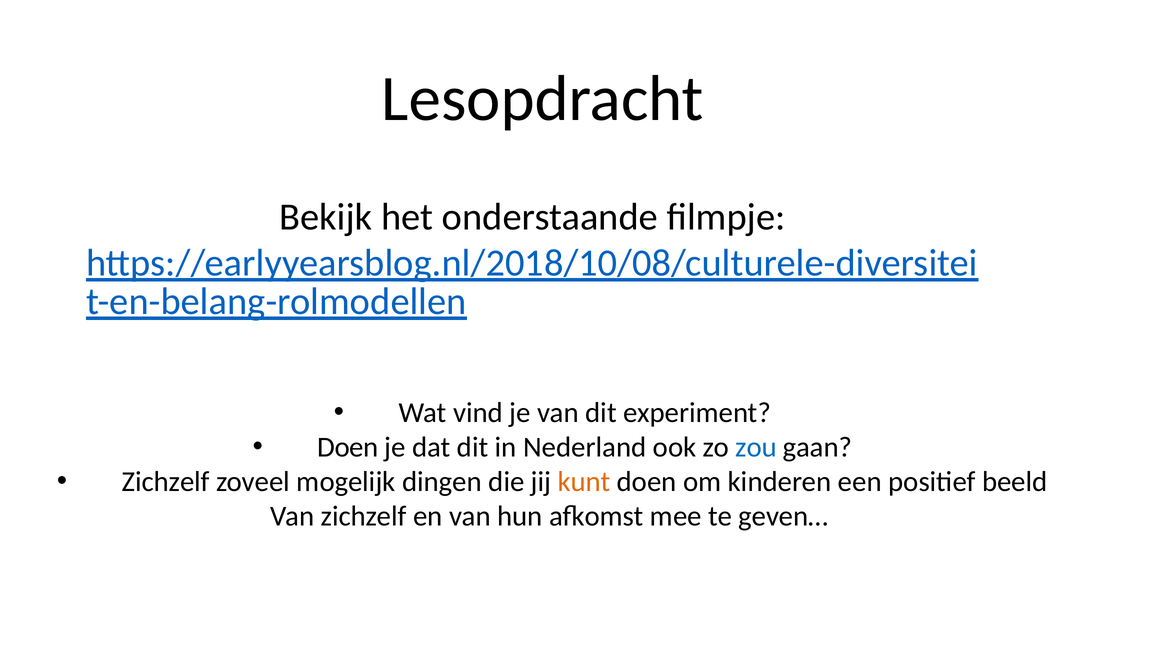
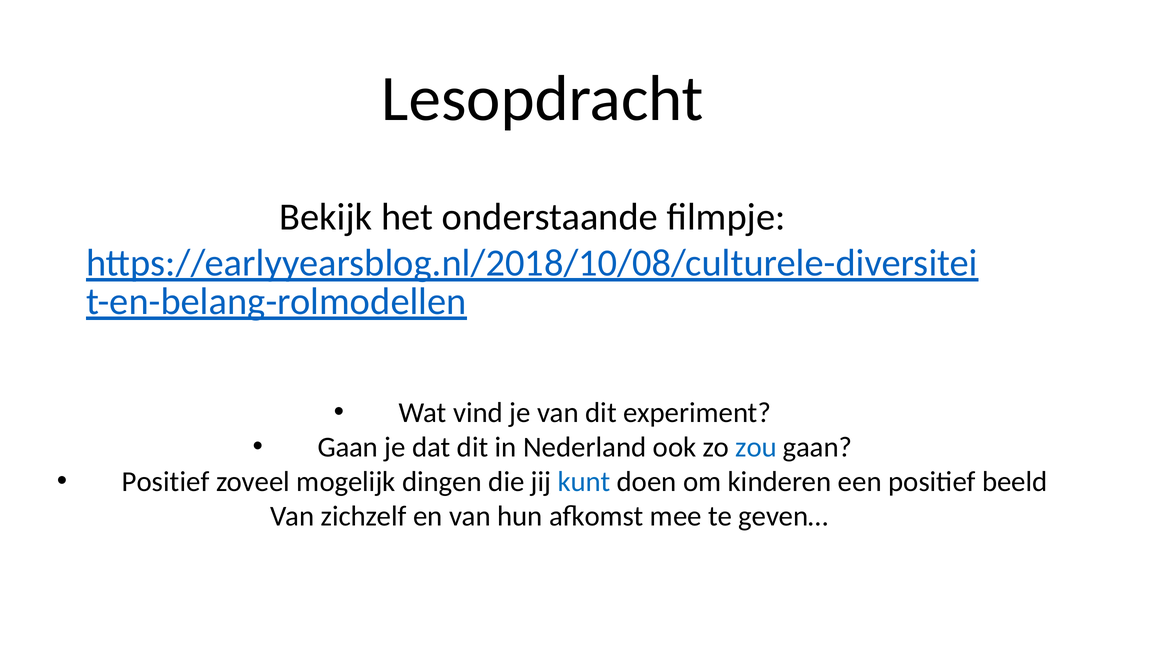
Doen: Doen -> Gaan (348, 447)
Zichzelf: Zichzelf -> Positief (166, 482)
kunt colour: orange -> blue (584, 482)
